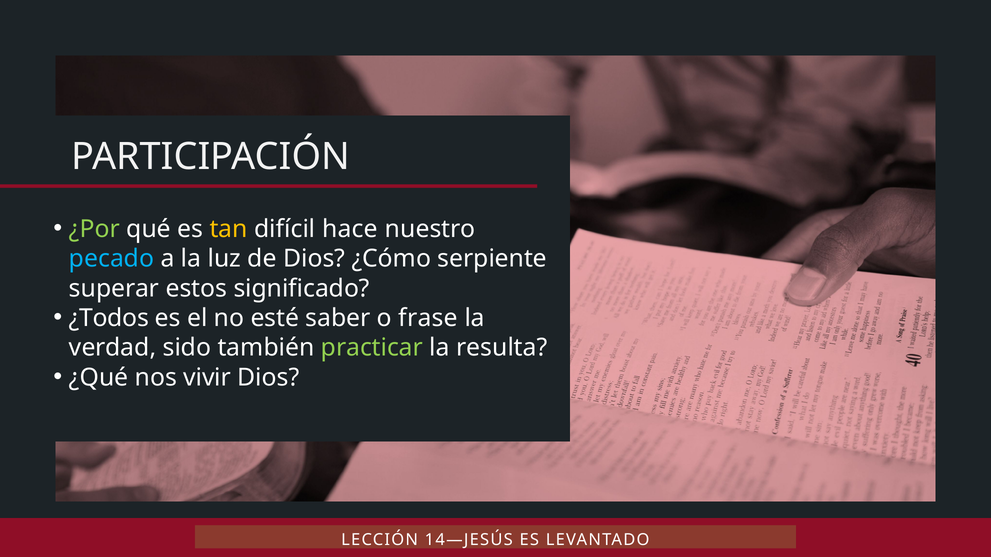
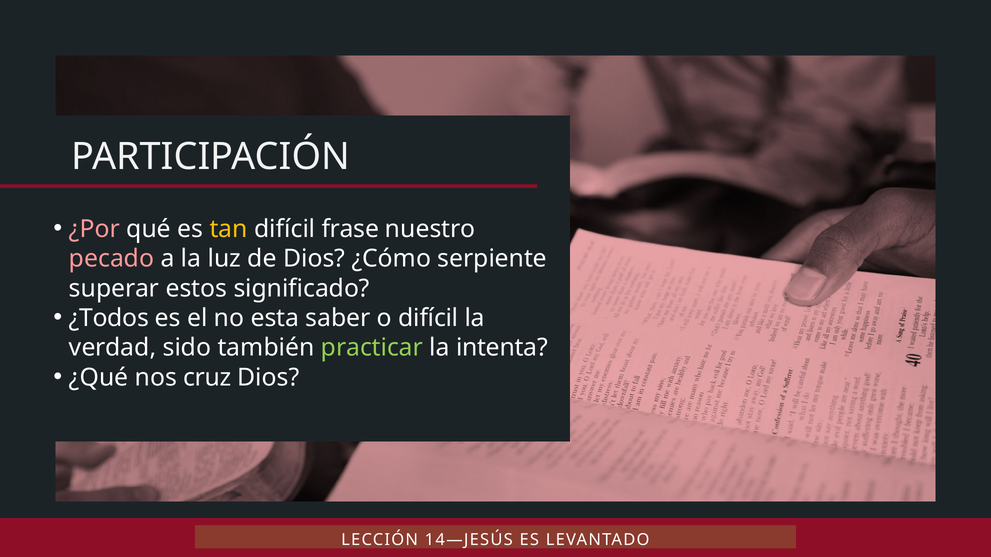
¿Por colour: light green -> pink (94, 229)
hace: hace -> frase (350, 229)
pecado colour: light blue -> pink (112, 259)
esté: esté -> esta (275, 318)
o frase: frase -> difícil (428, 318)
resulta: resulta -> intenta (502, 348)
vivir: vivir -> cruz (207, 378)
